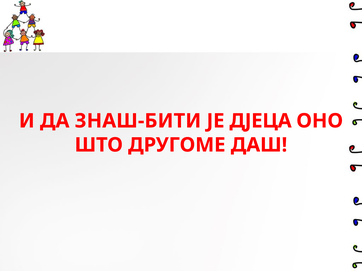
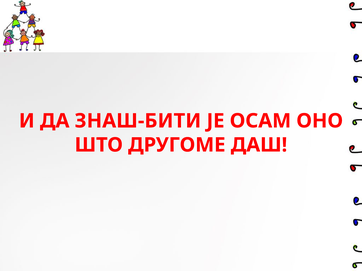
ДЈЕЦА: ДЈЕЦА -> ОСАМ (260, 121)
